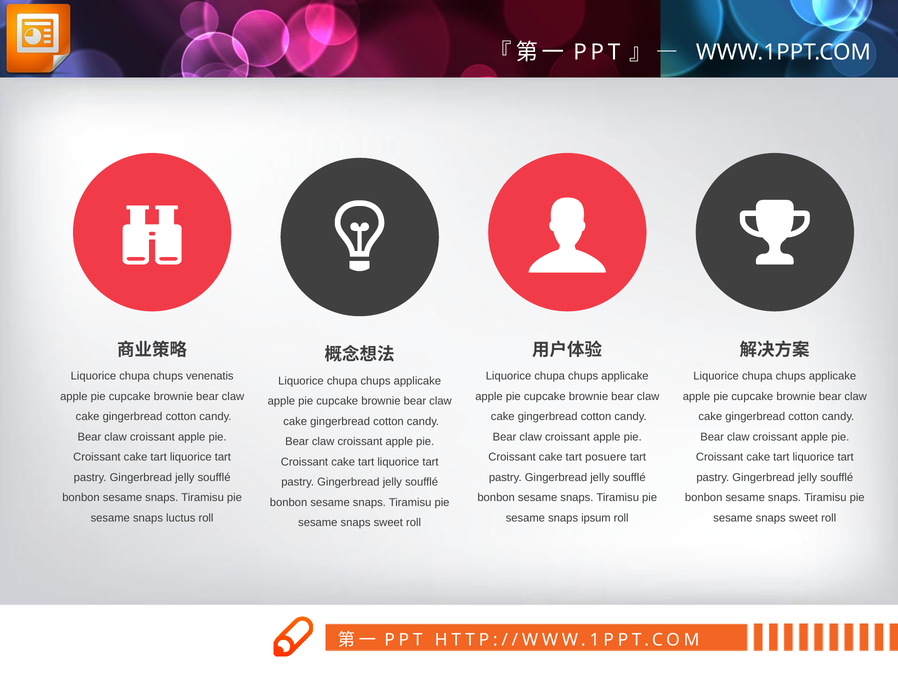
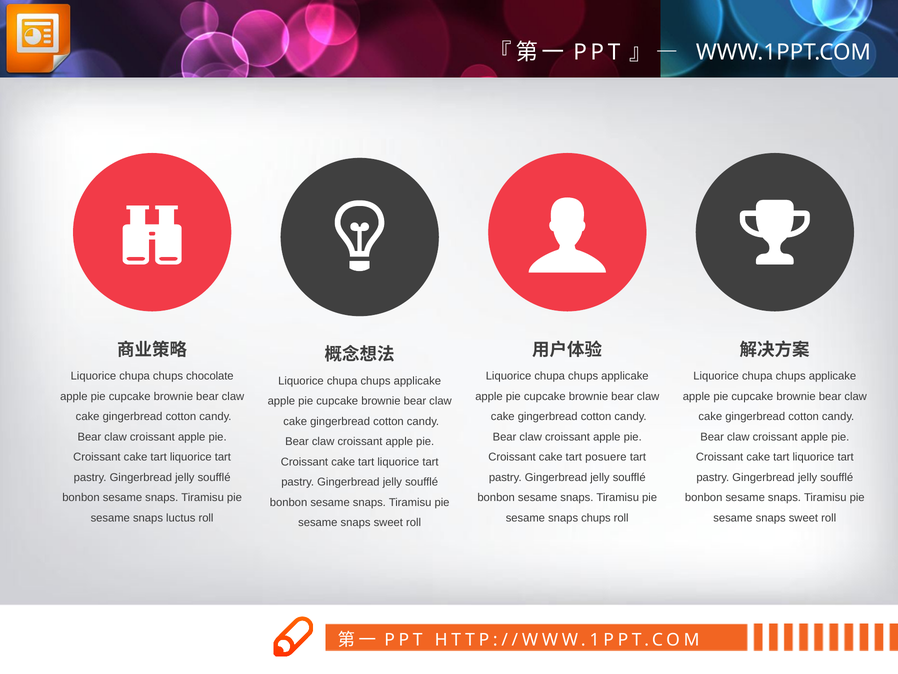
venenatis: venenatis -> chocolate (210, 376)
snaps ipsum: ipsum -> chups (596, 518)
